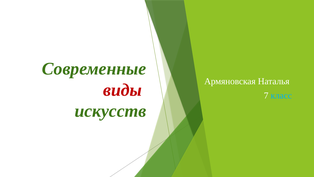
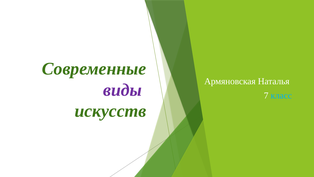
виды colour: red -> purple (123, 90)
